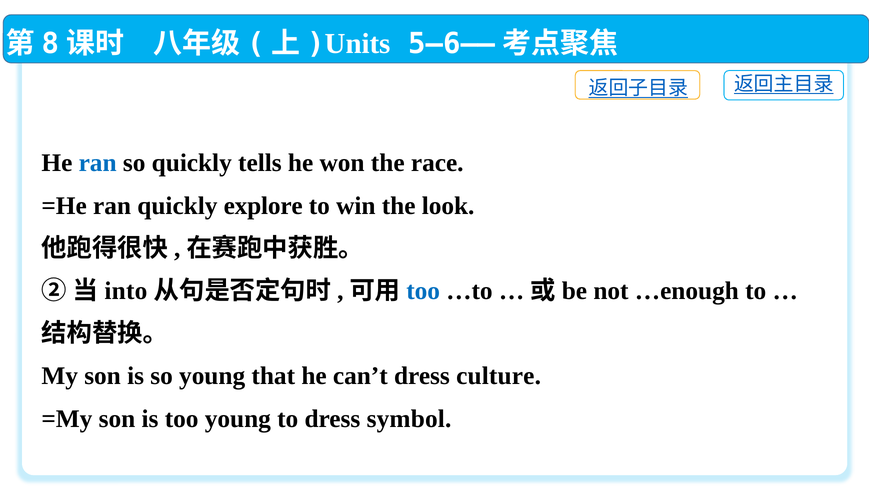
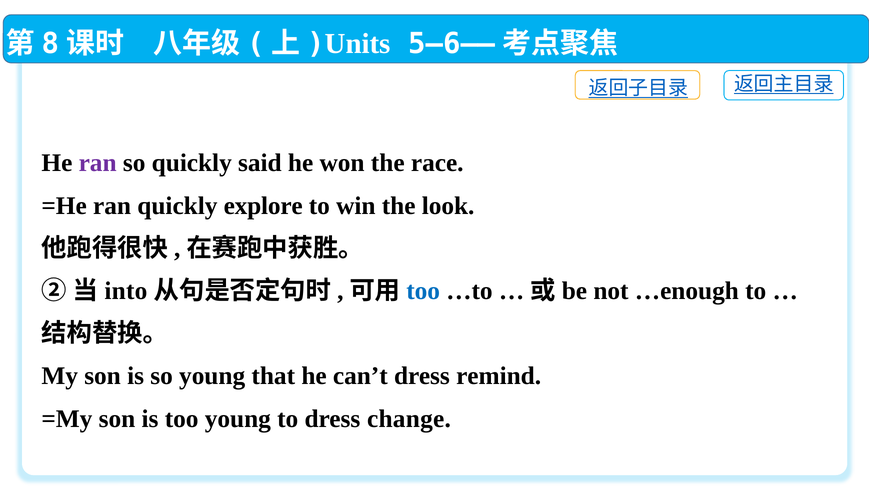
ran colour: blue -> purple (98, 163)
tells: tells -> said (260, 163)
culture: culture -> remind (499, 376)
symbol: symbol -> change (409, 419)
